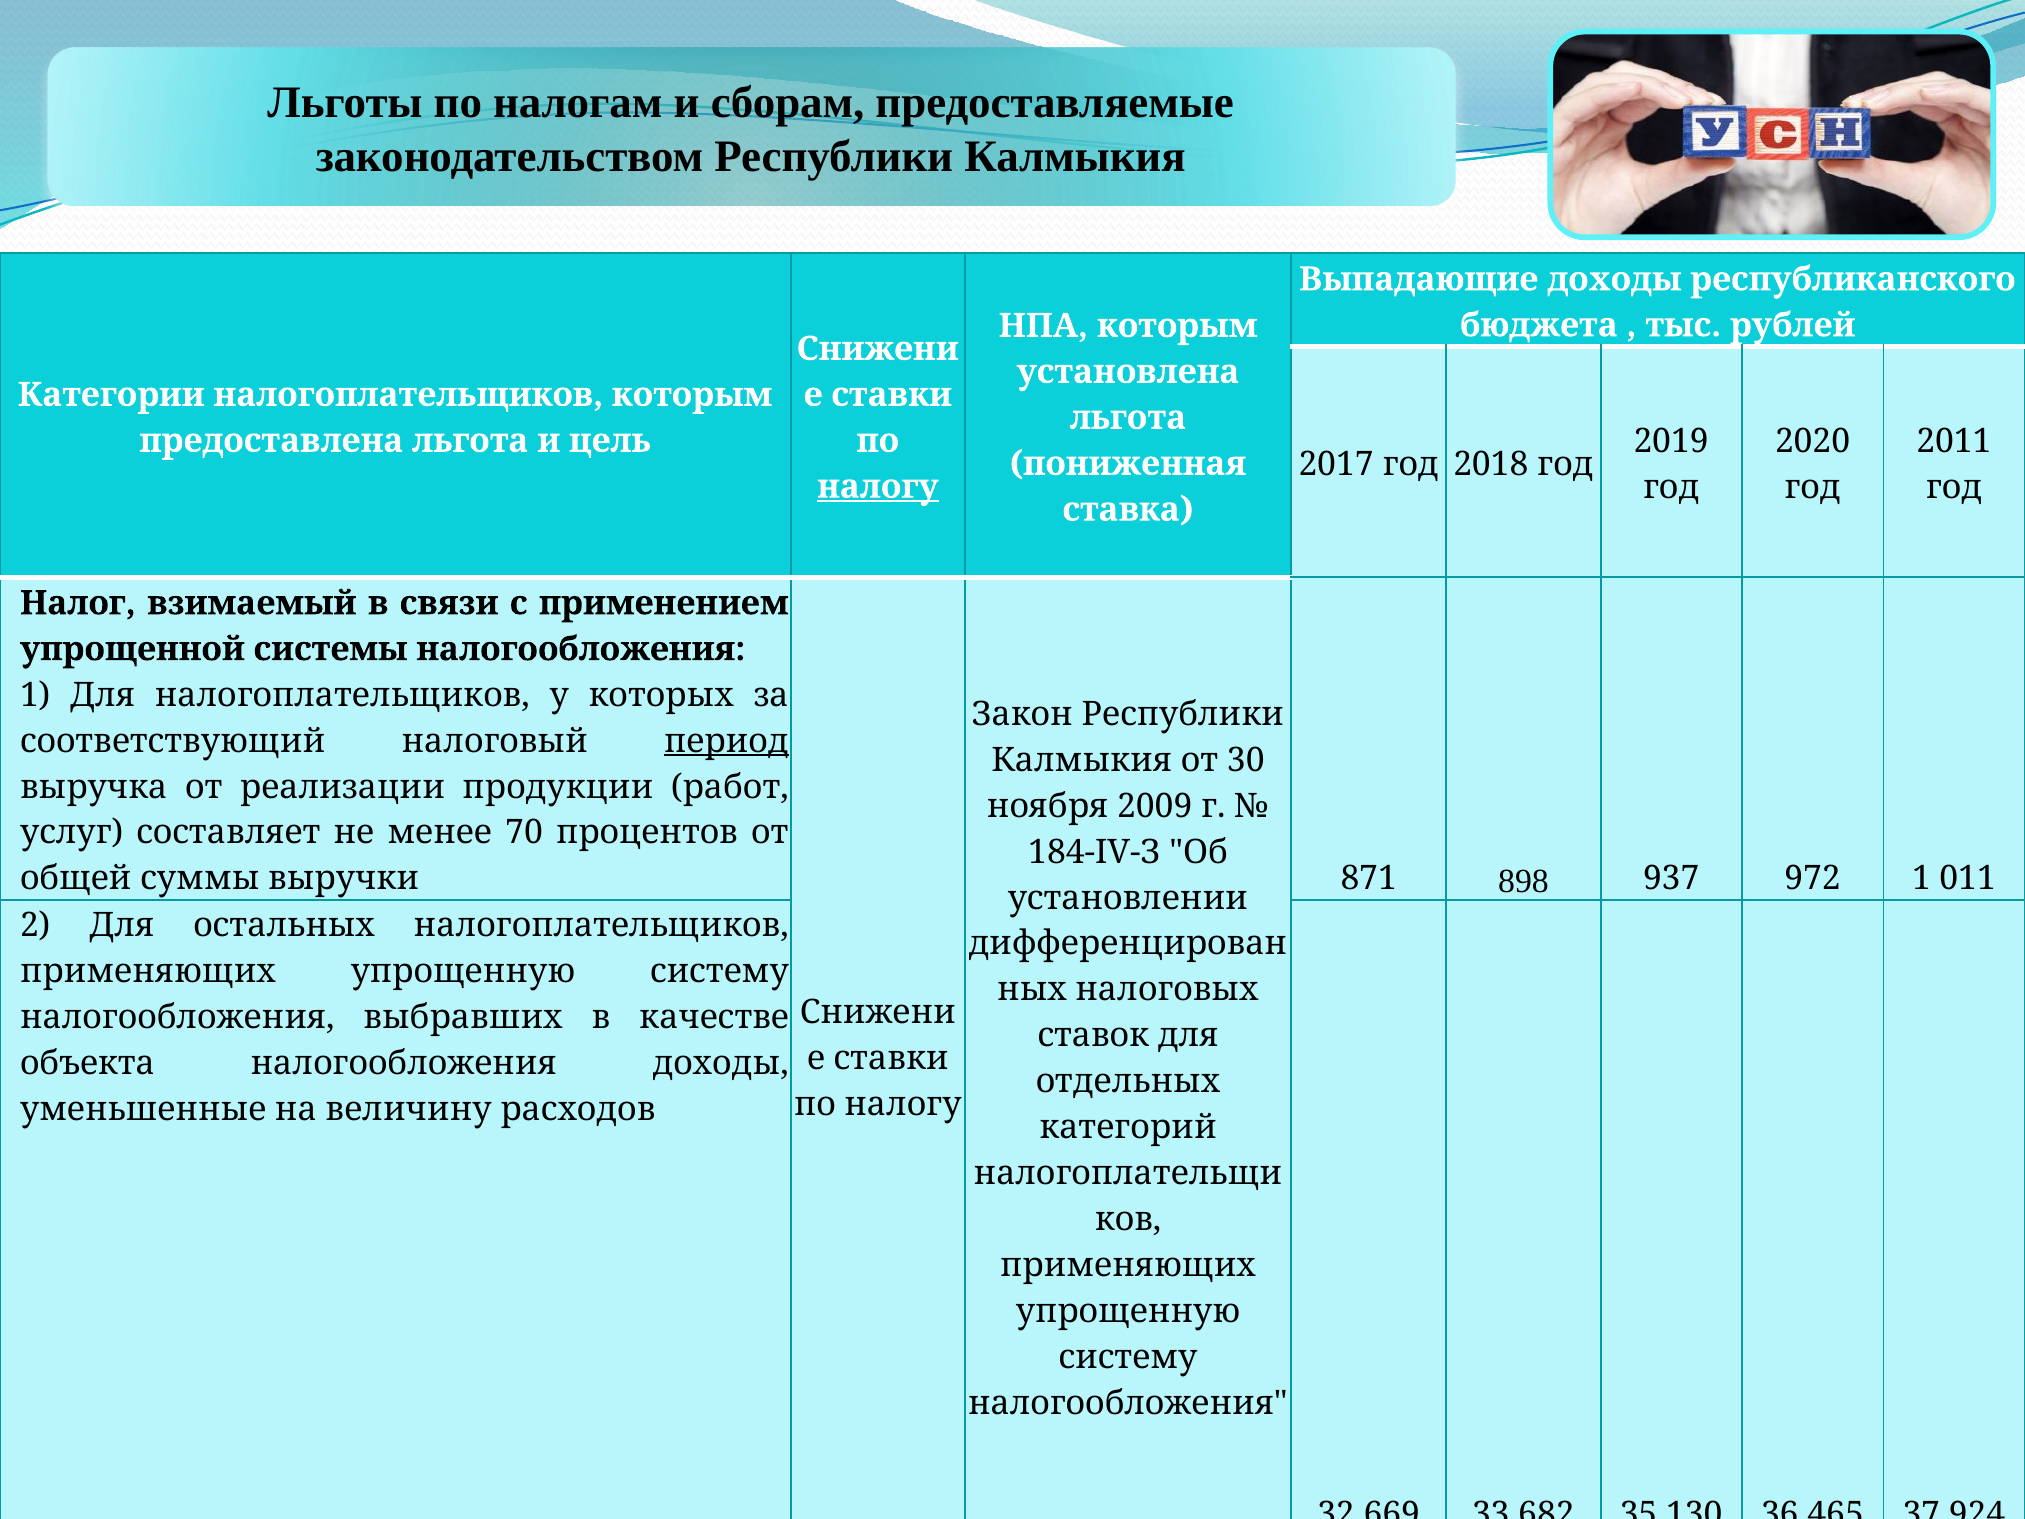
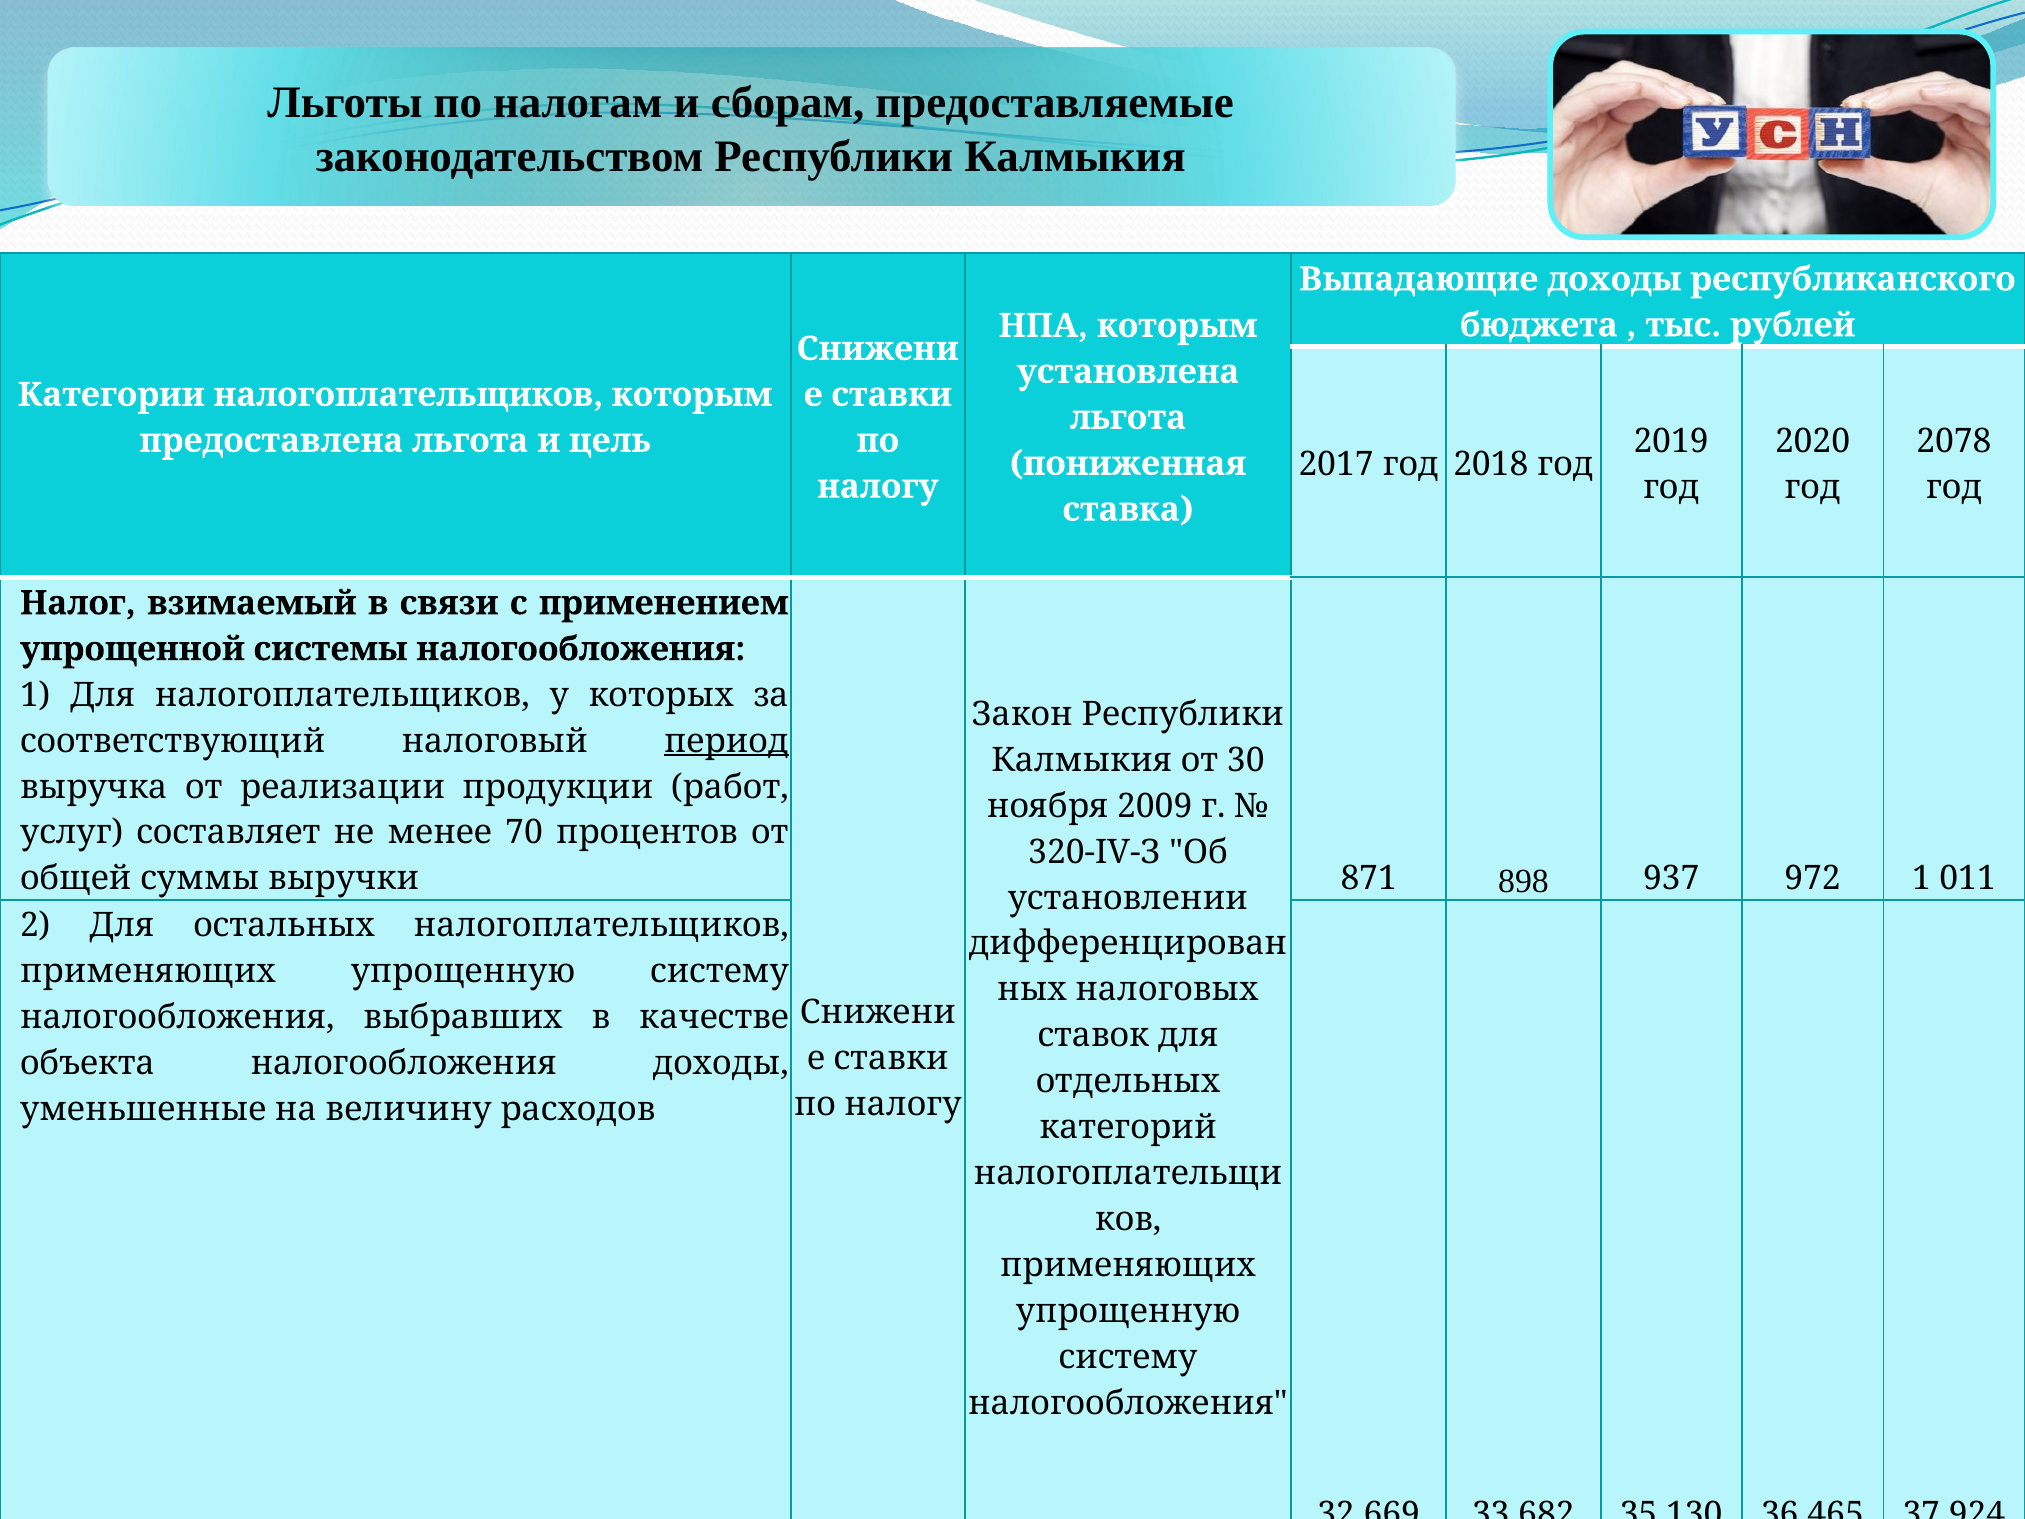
2011: 2011 -> 2078 (1954, 441)
налогу underline: present -> none (878, 487)
184-IV-З: 184-IV-З -> 320-IV-З (1094, 852)
